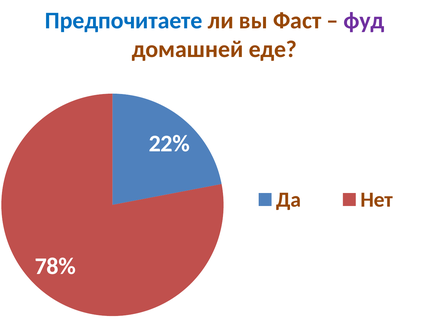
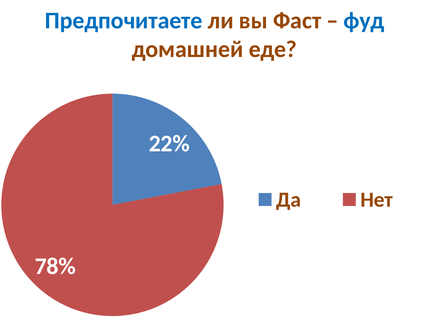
фуд colour: purple -> blue (364, 21)
